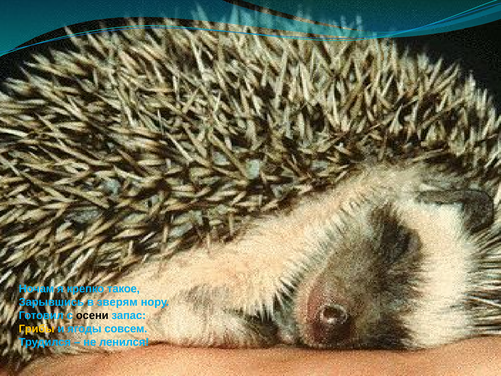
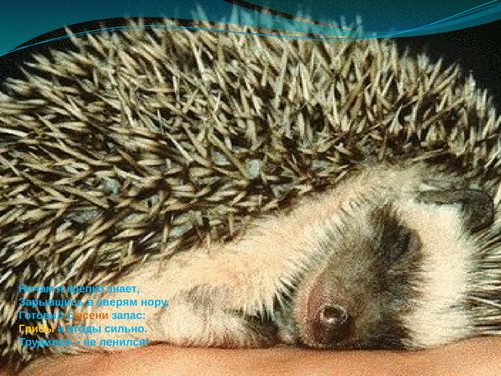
такое: такое -> знает (123, 289)
осени colour: black -> orange (92, 315)
совсем: совсем -> сильно (126, 329)
